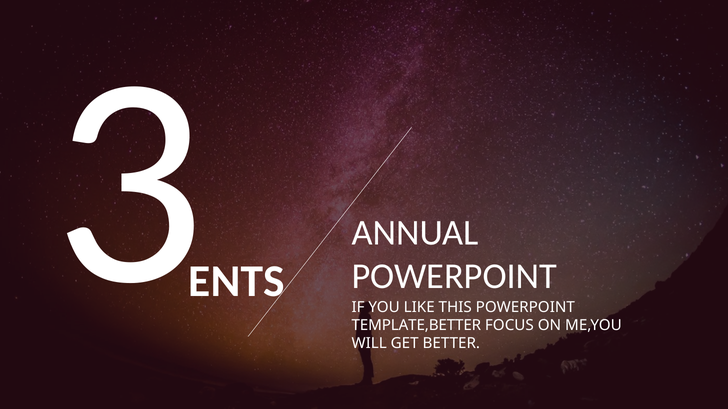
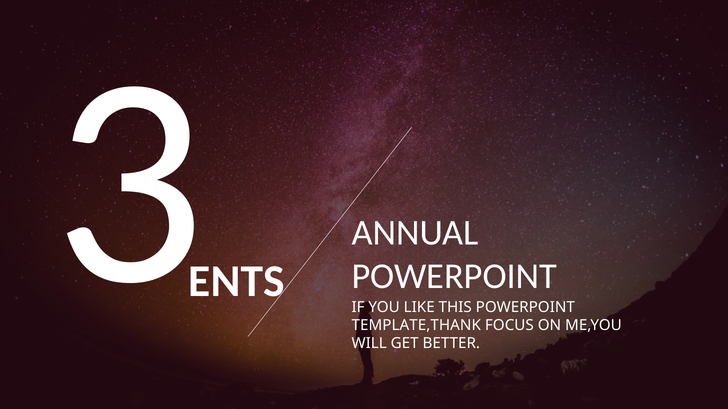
TEMPLATE,BETTER: TEMPLATE,BETTER -> TEMPLATE,THANK (416, 326)
